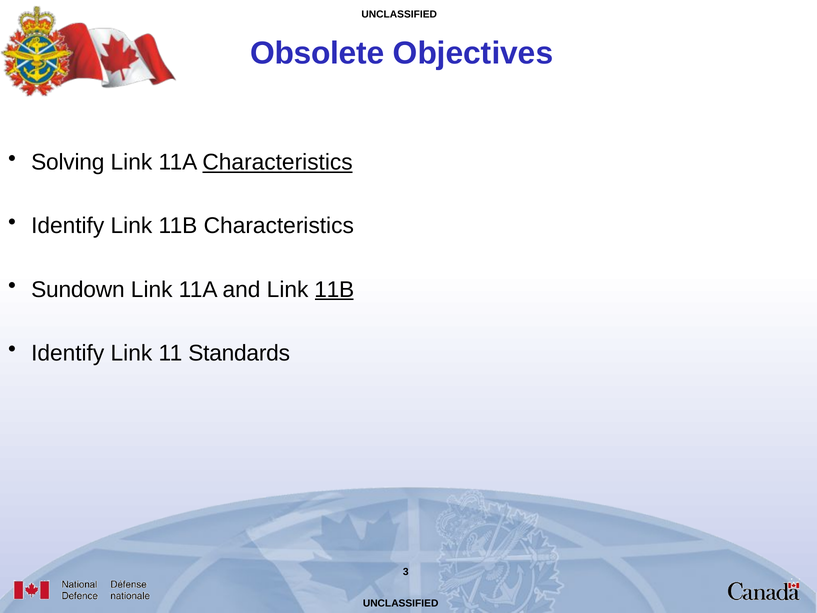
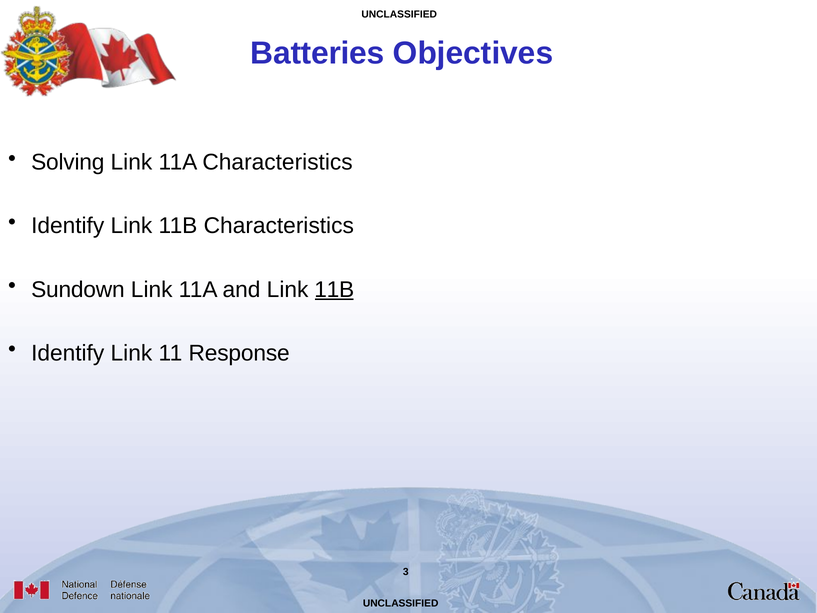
Obsolete: Obsolete -> Batteries (317, 53)
Characteristics underline: present -> none (278, 162)
Standards: Standards -> Response (239, 353)
